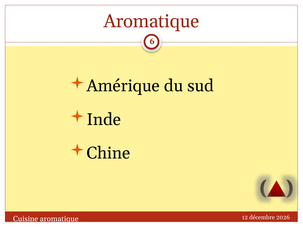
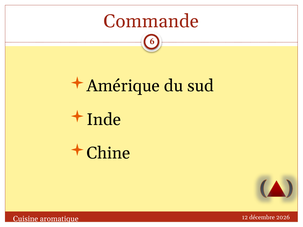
Aromatique: Aromatique -> Commande (151, 21)
